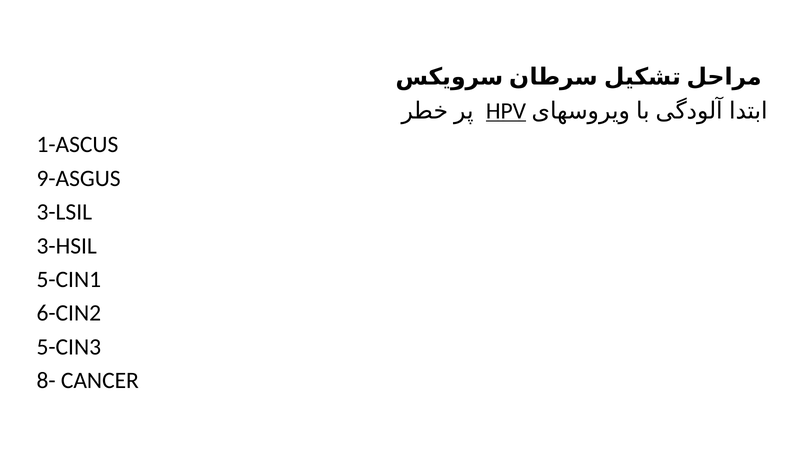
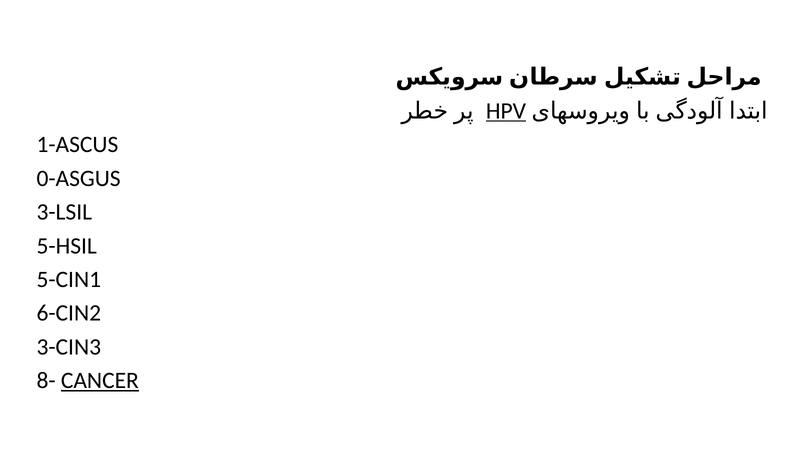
9-ASGUS: 9-ASGUS -> 0-ASGUS (79, 178)
3-HSIL: 3-HSIL -> 5-HSIL (67, 246)
5-CIN3: 5-CIN3 -> 3-CIN3 (69, 347)
CANCER underline: none -> present (100, 381)
